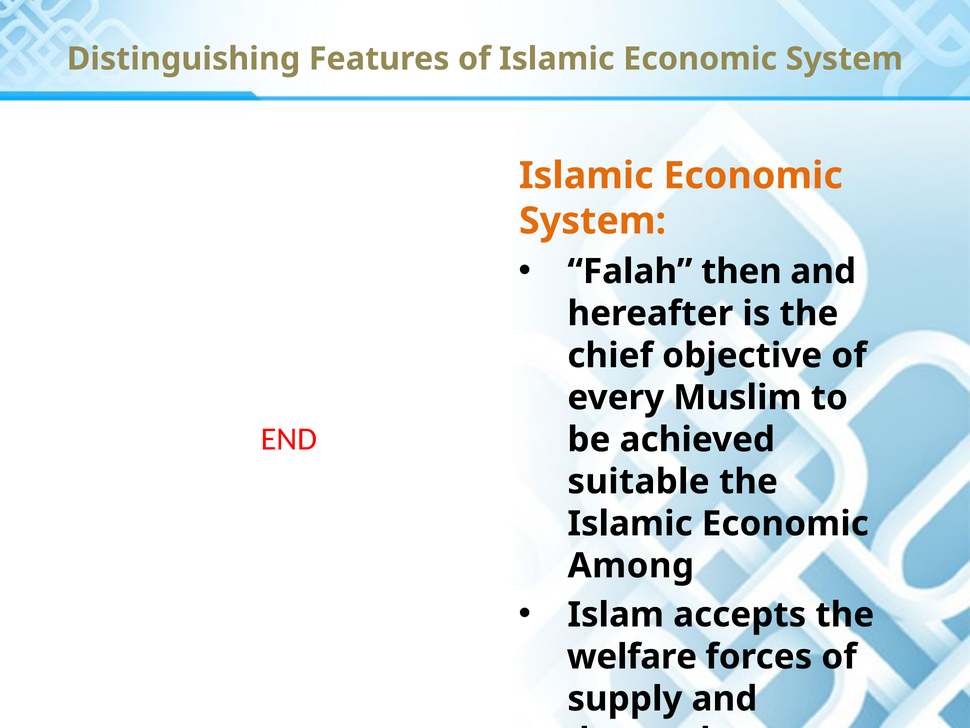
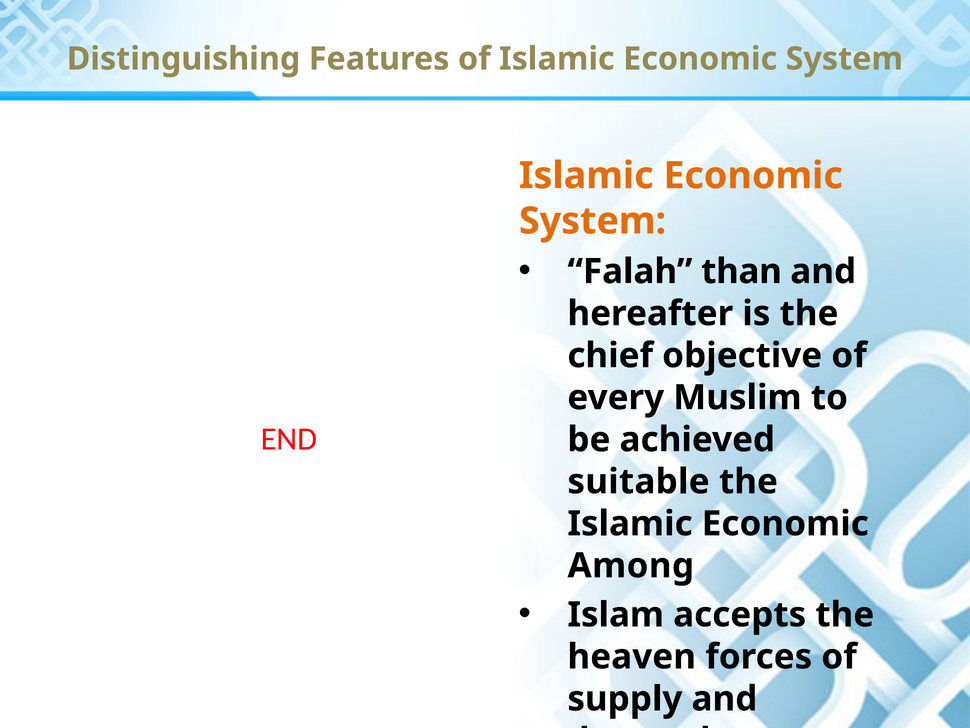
then: then -> than (742, 271)
welfare: welfare -> heaven (632, 656)
